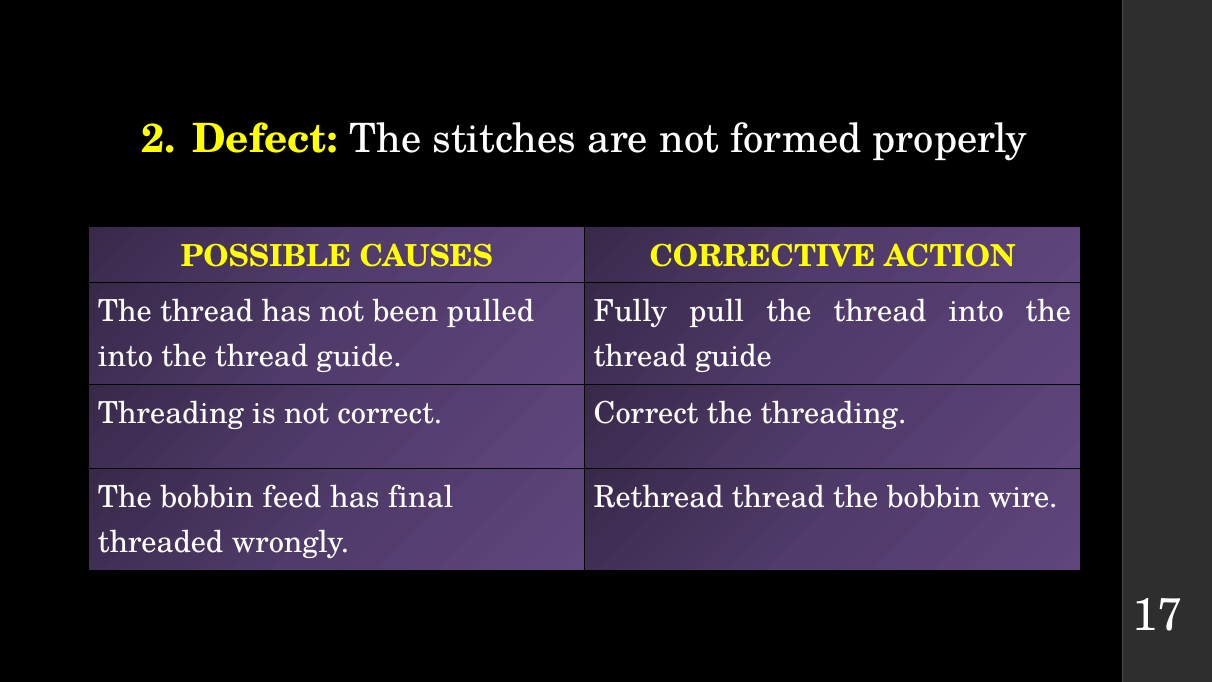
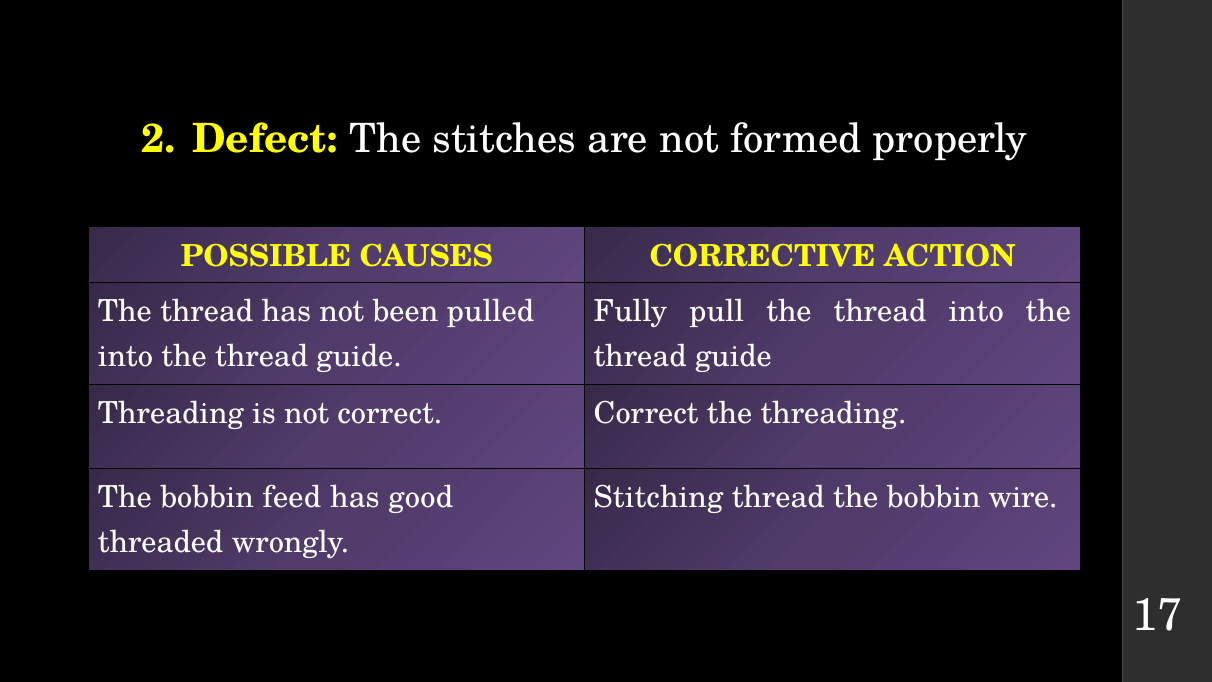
final: final -> good (421, 497)
Rethread: Rethread -> Stitching (658, 497)
